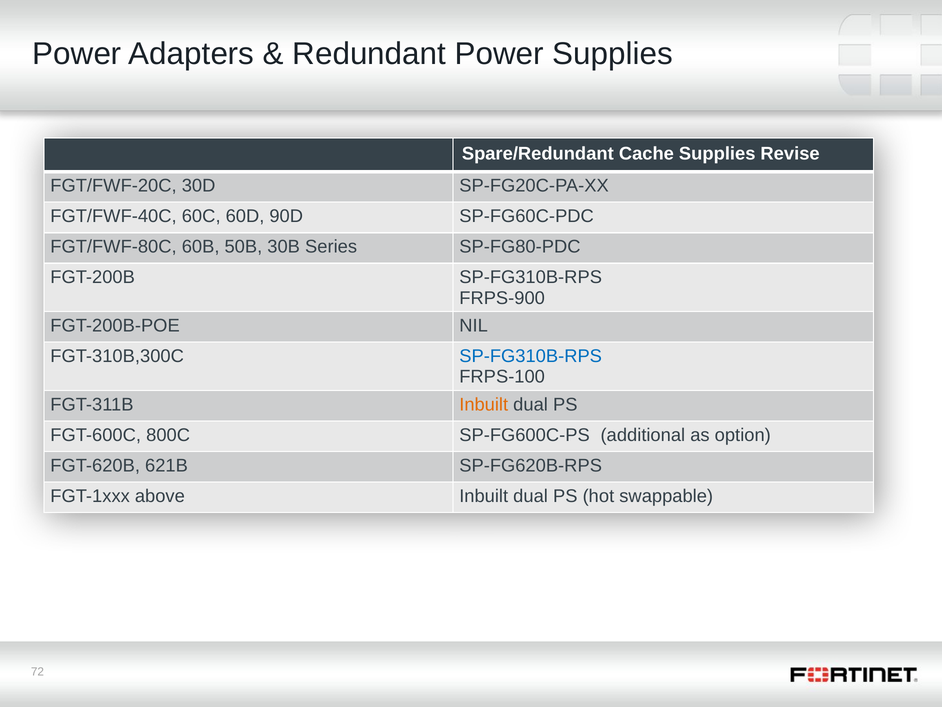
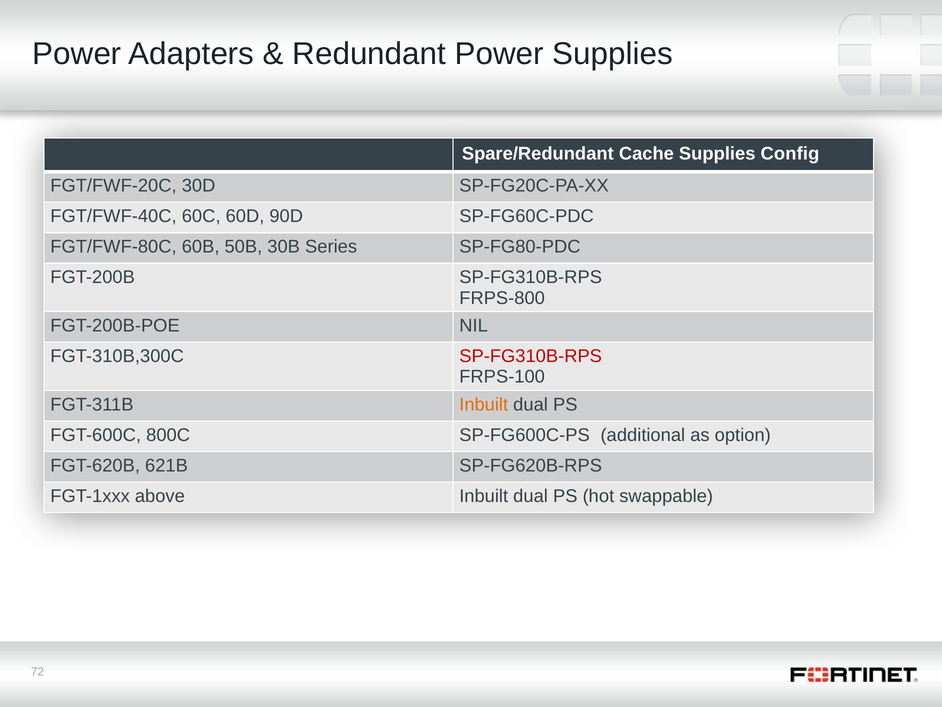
Revise: Revise -> Config (790, 154)
FRPS-900: FRPS-900 -> FRPS-800 (502, 298)
SP-FG310B-RPS colour: blue -> red (531, 356)
